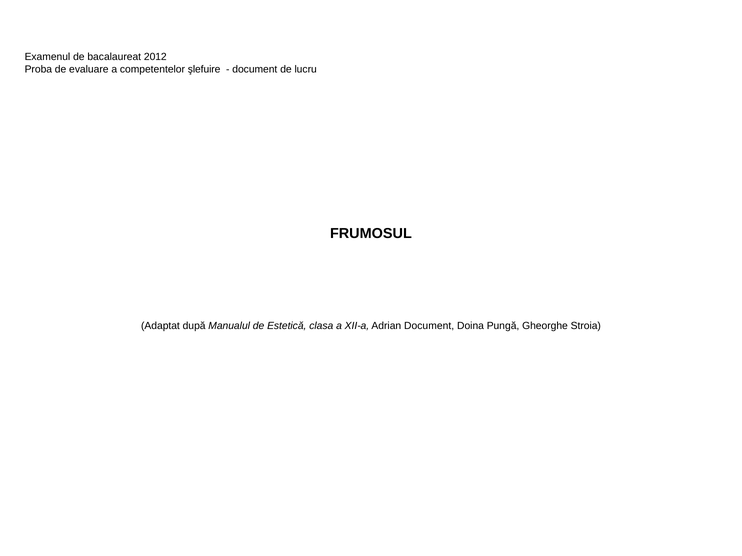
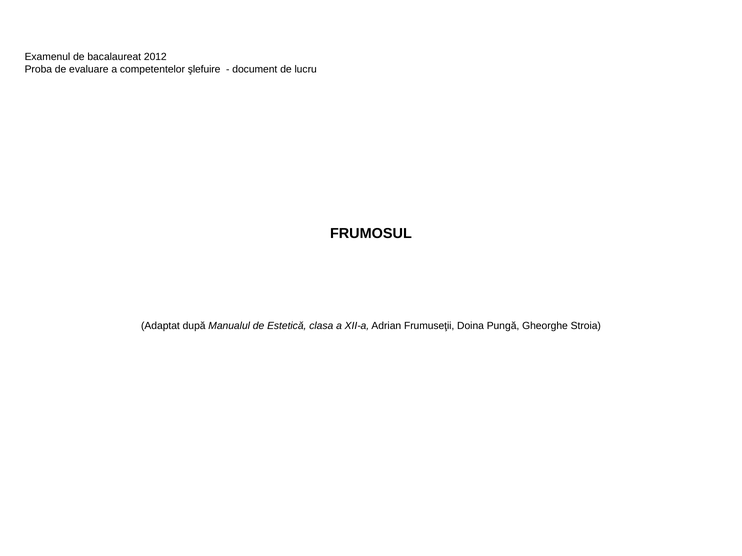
Adrian Document: Document -> Frumuseţii (429, 326)
